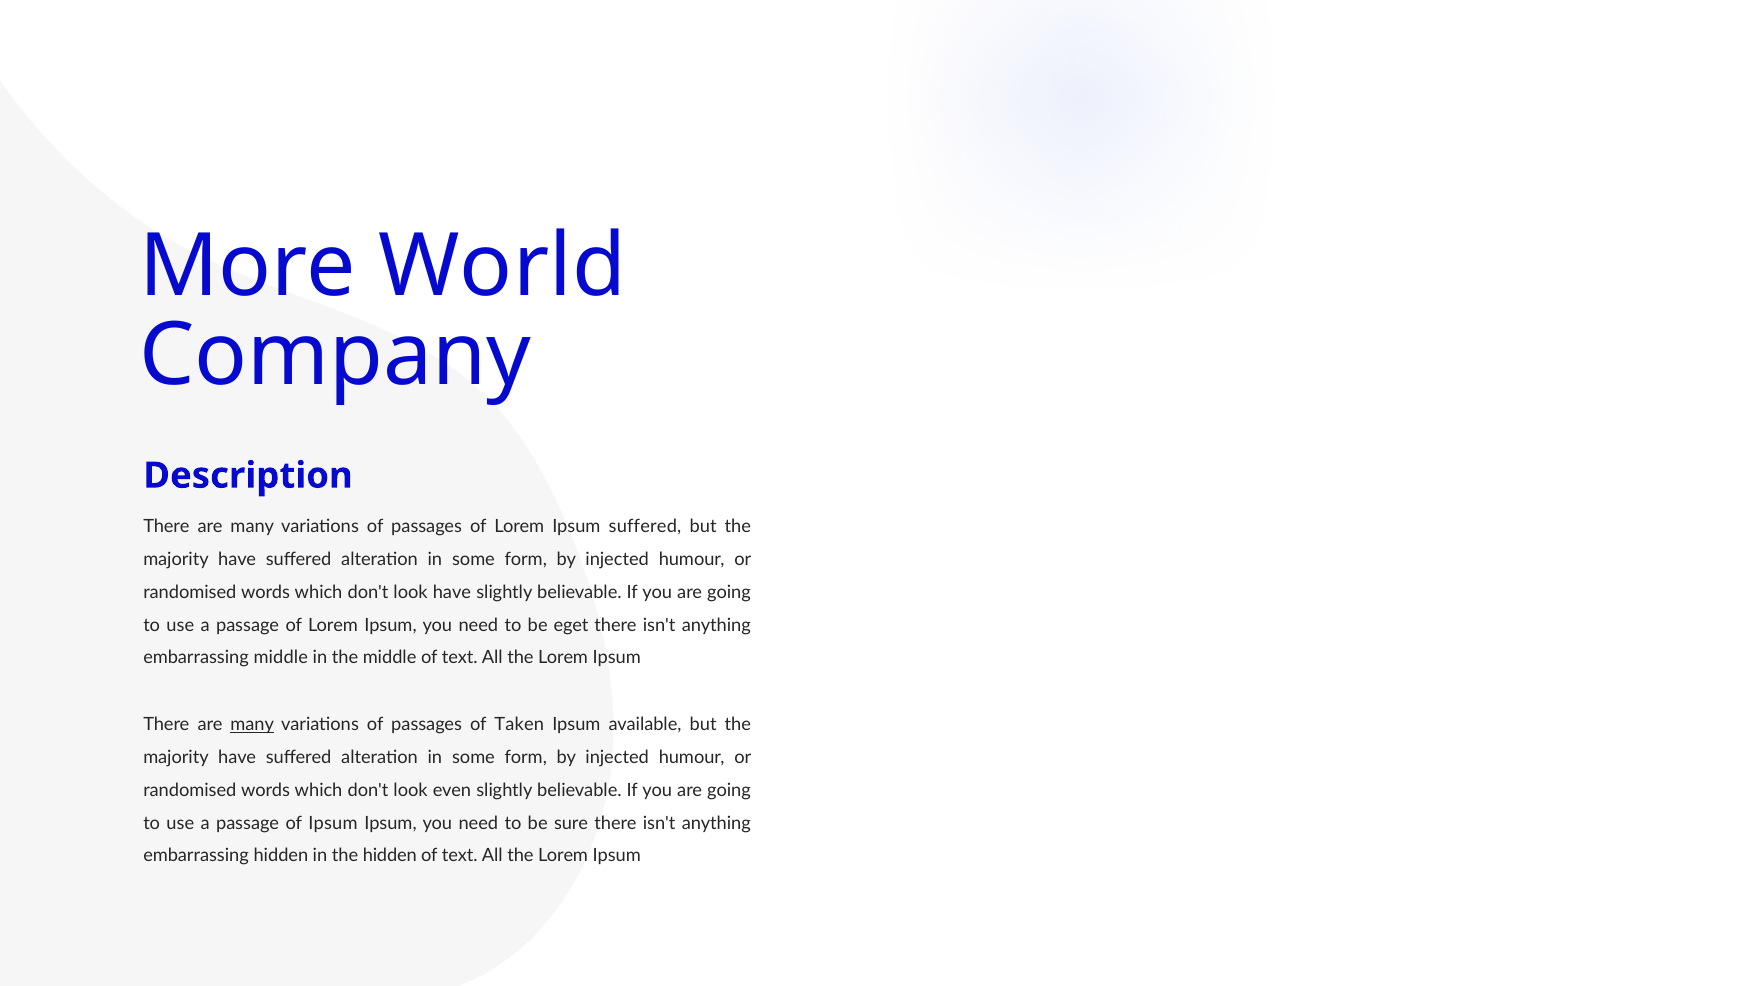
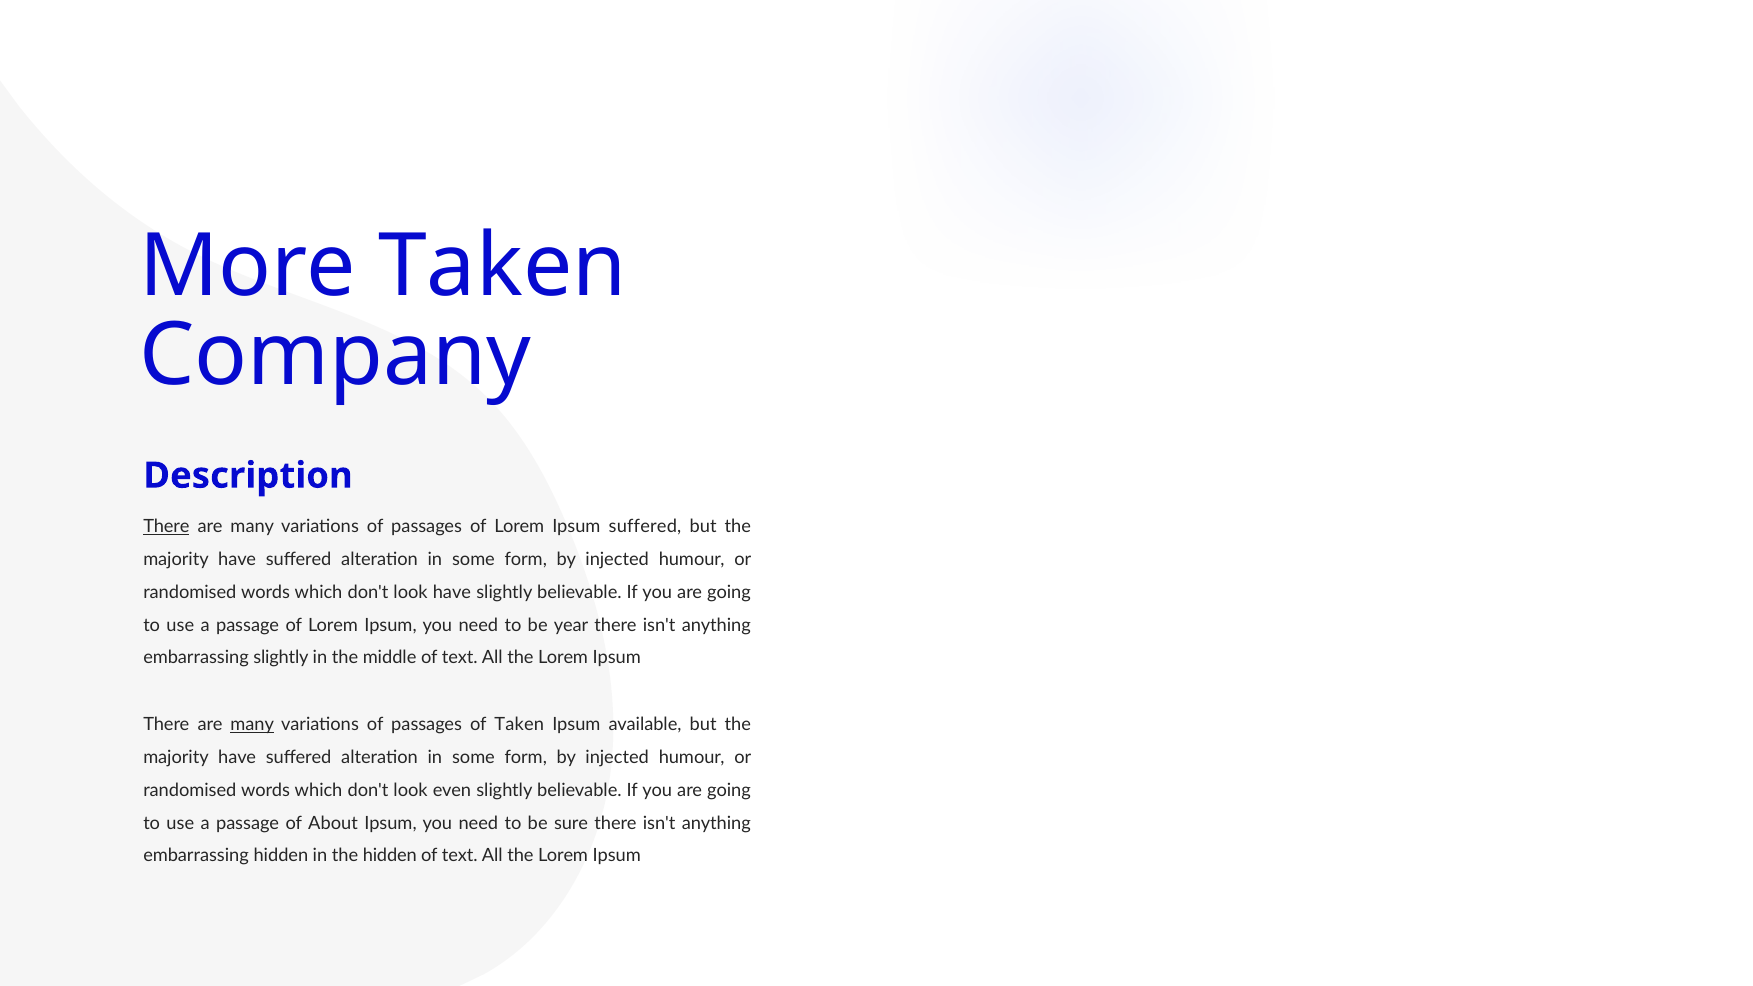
More World: World -> Taken (502, 267)
There underline: none -> present (166, 526)
eget: eget -> year (571, 625)
embarrassing middle: middle -> slightly (281, 658)
of Ipsum: Ipsum -> About (333, 823)
